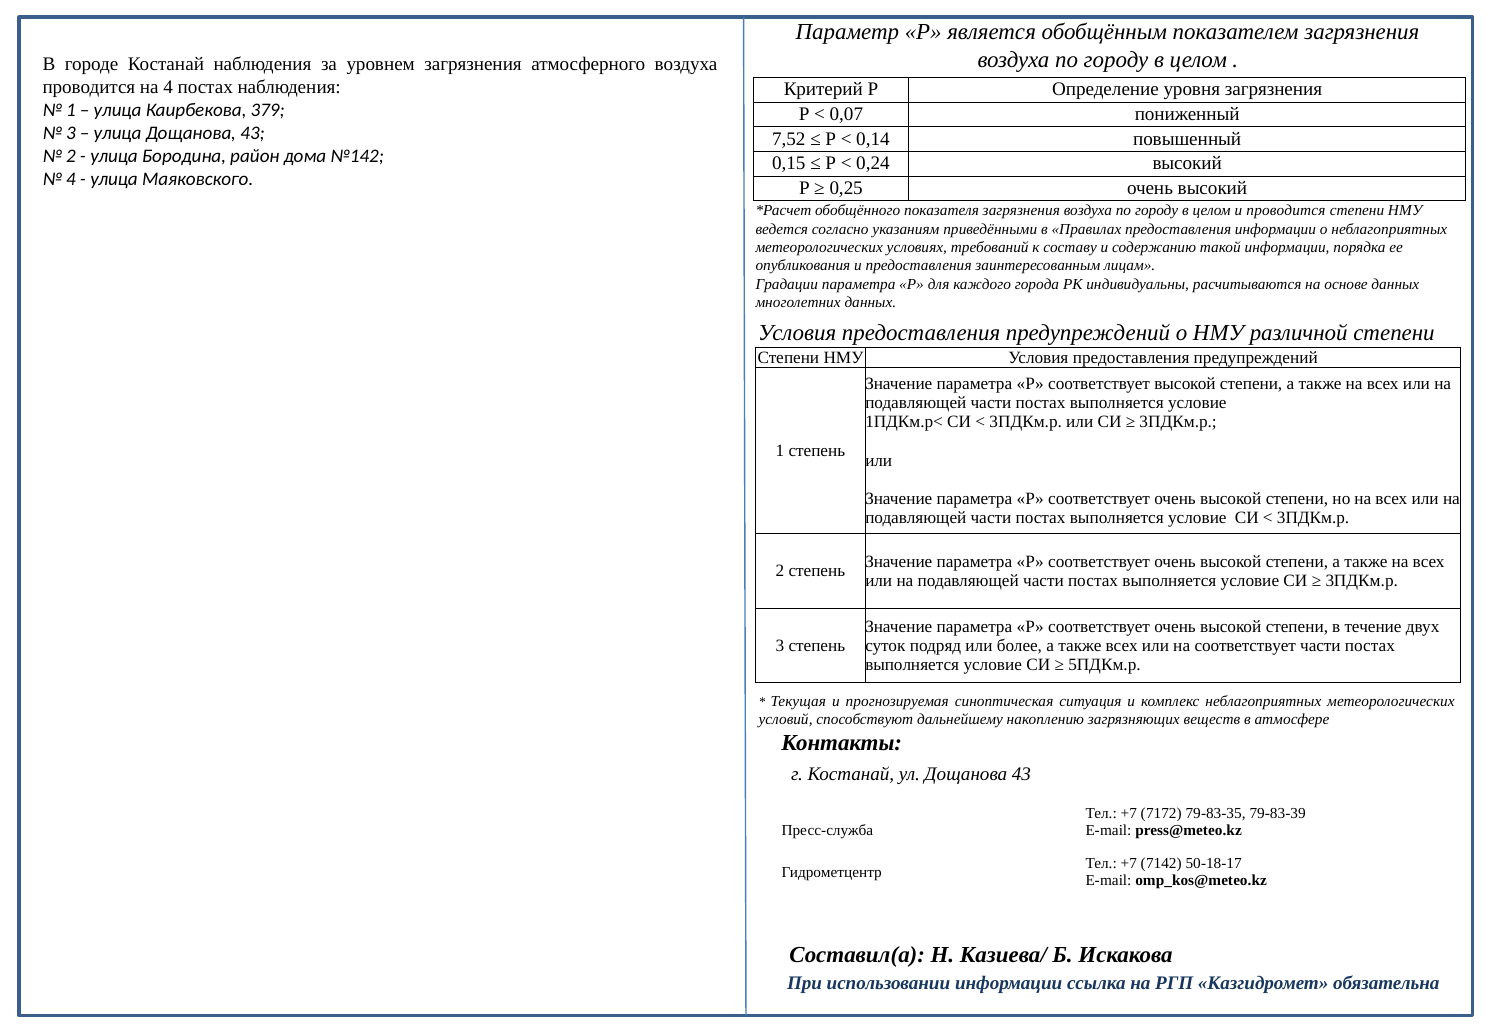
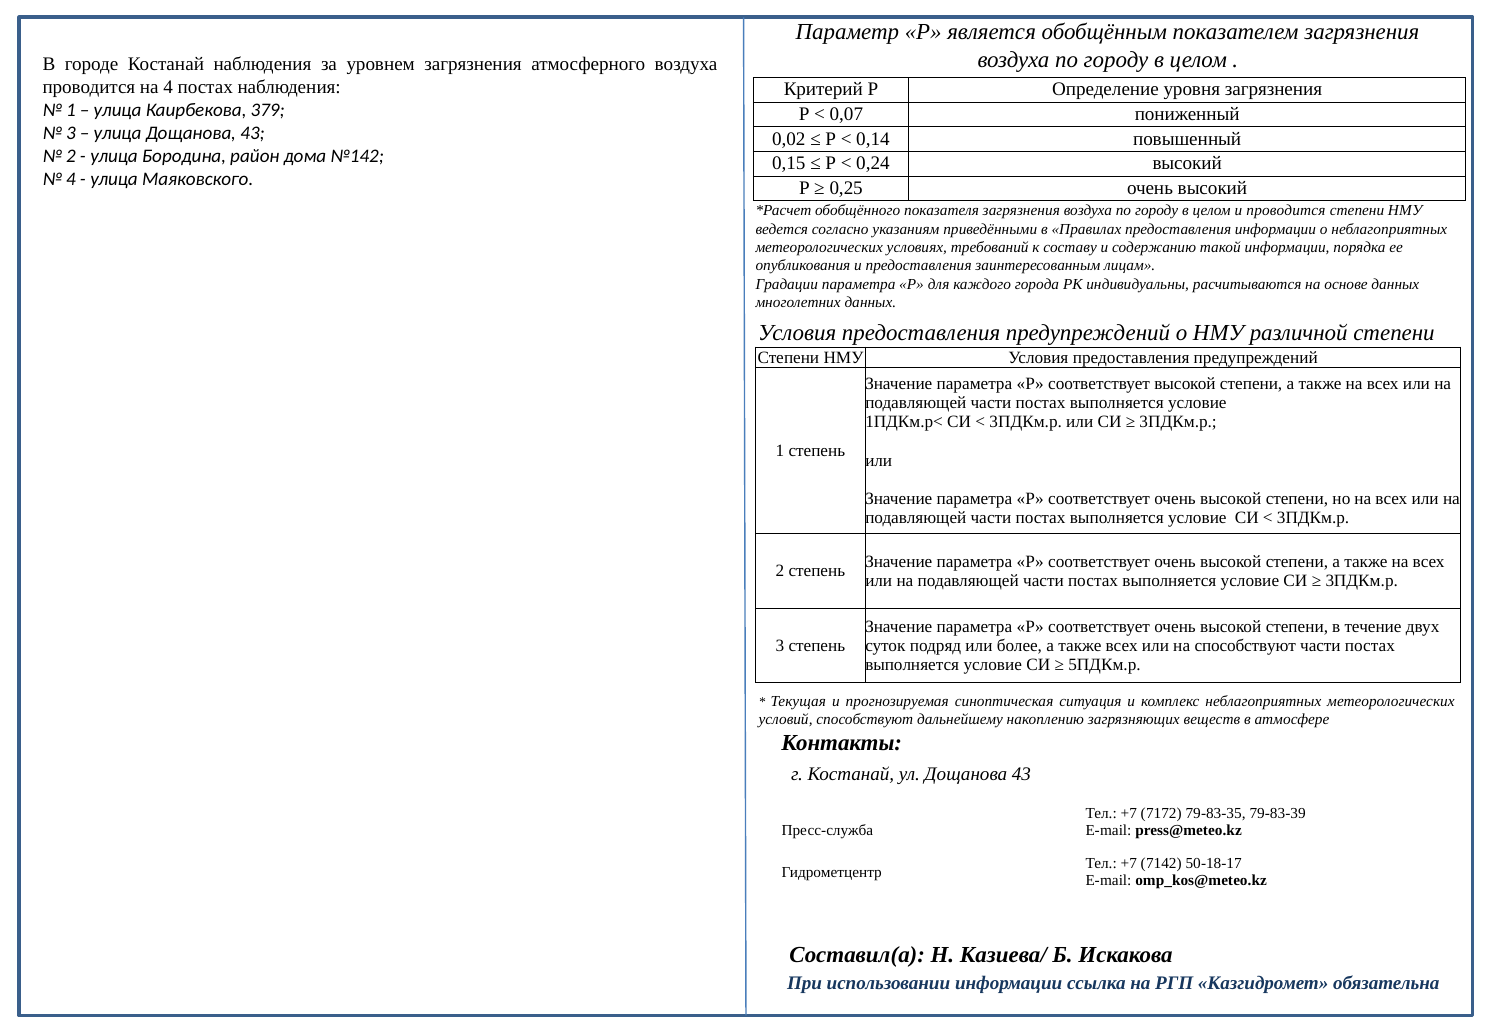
7,52: 7,52 -> 0,02 (789, 139)
на соответствует: соответствует -> способствуют (1245, 646)
